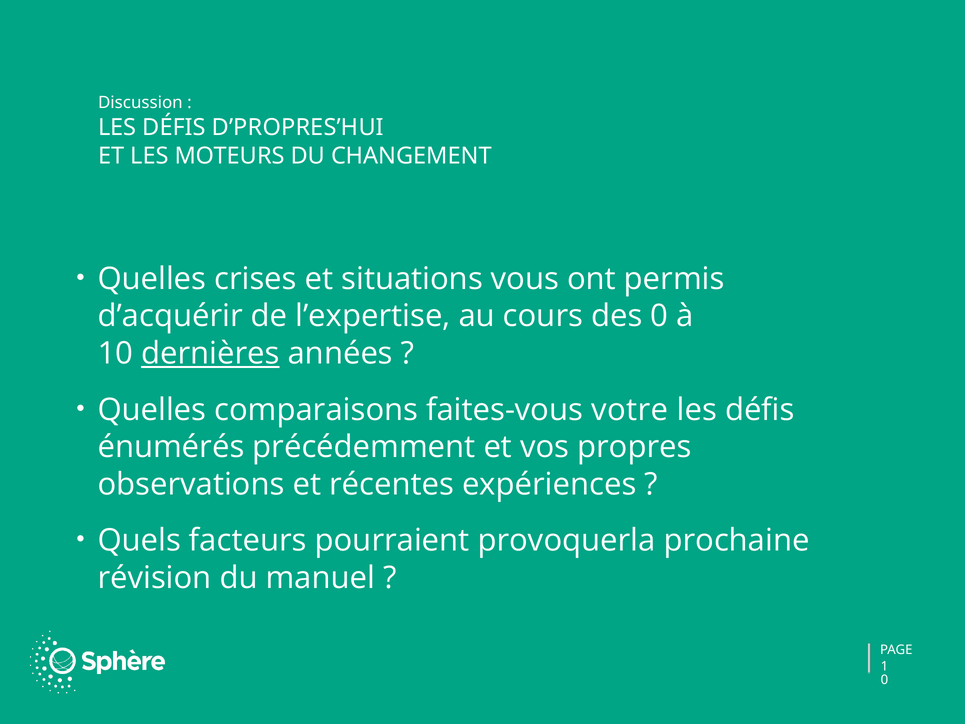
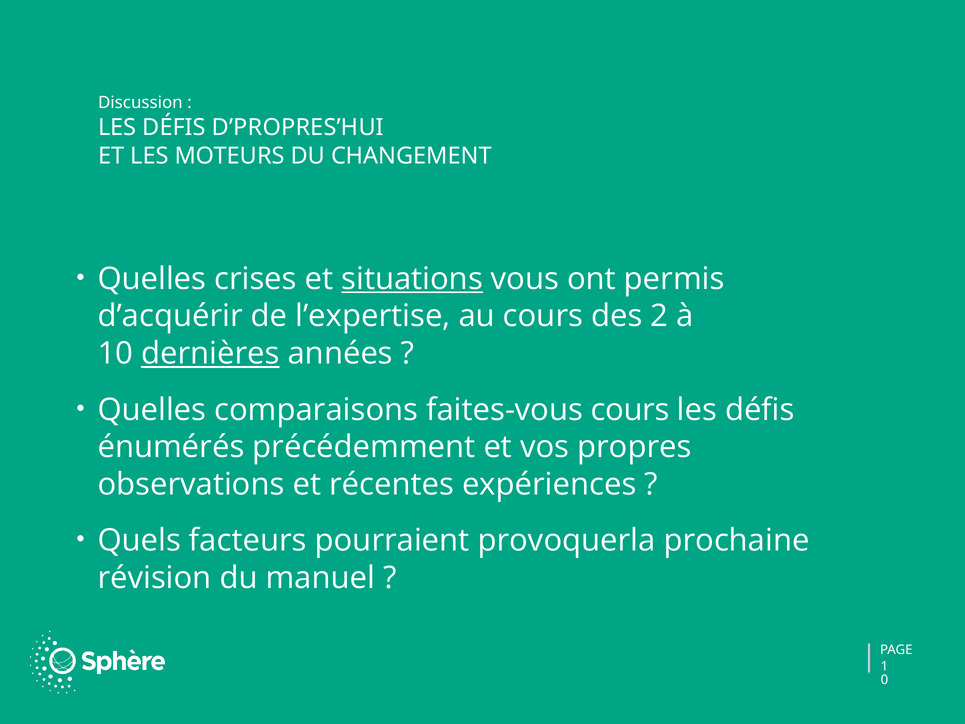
situations underline: none -> present (412, 279)
des 0: 0 -> 2 (659, 316)
faites-vous votre: votre -> cours (630, 410)
